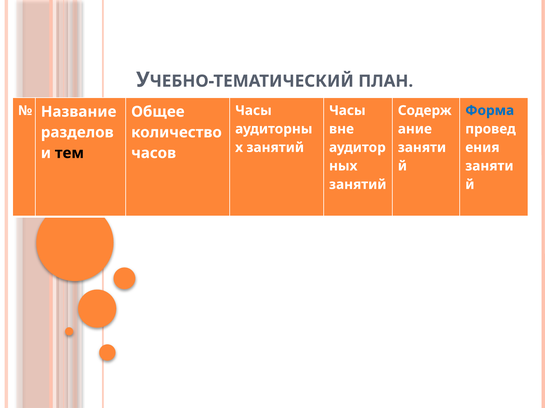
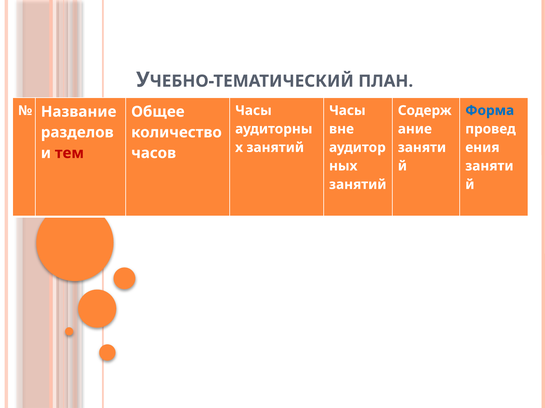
тем colour: black -> red (69, 153)
